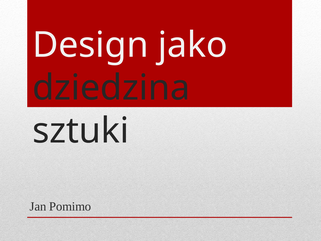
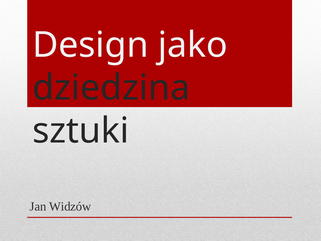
Pomimo: Pomimo -> Widzów (70, 206)
